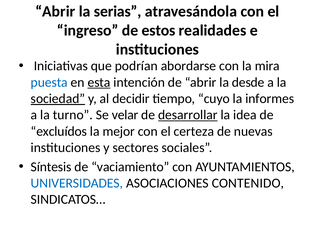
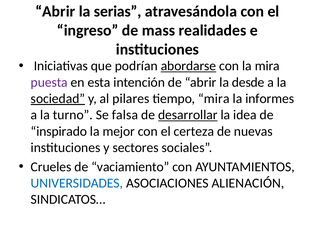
estos: estos -> mass (158, 30)
abordarse underline: none -> present (188, 66)
puesta colour: blue -> purple (49, 82)
esta underline: present -> none (99, 82)
decidir: decidir -> pilares (131, 98)
tiempo cuyo: cuyo -> mira (214, 98)
velar: velar -> falsa (125, 115)
excluídos: excluídos -> inspirado (59, 131)
Síntesis: Síntesis -> Crueles (51, 166)
CONTENIDO: CONTENIDO -> ALIENACIÓN (248, 183)
